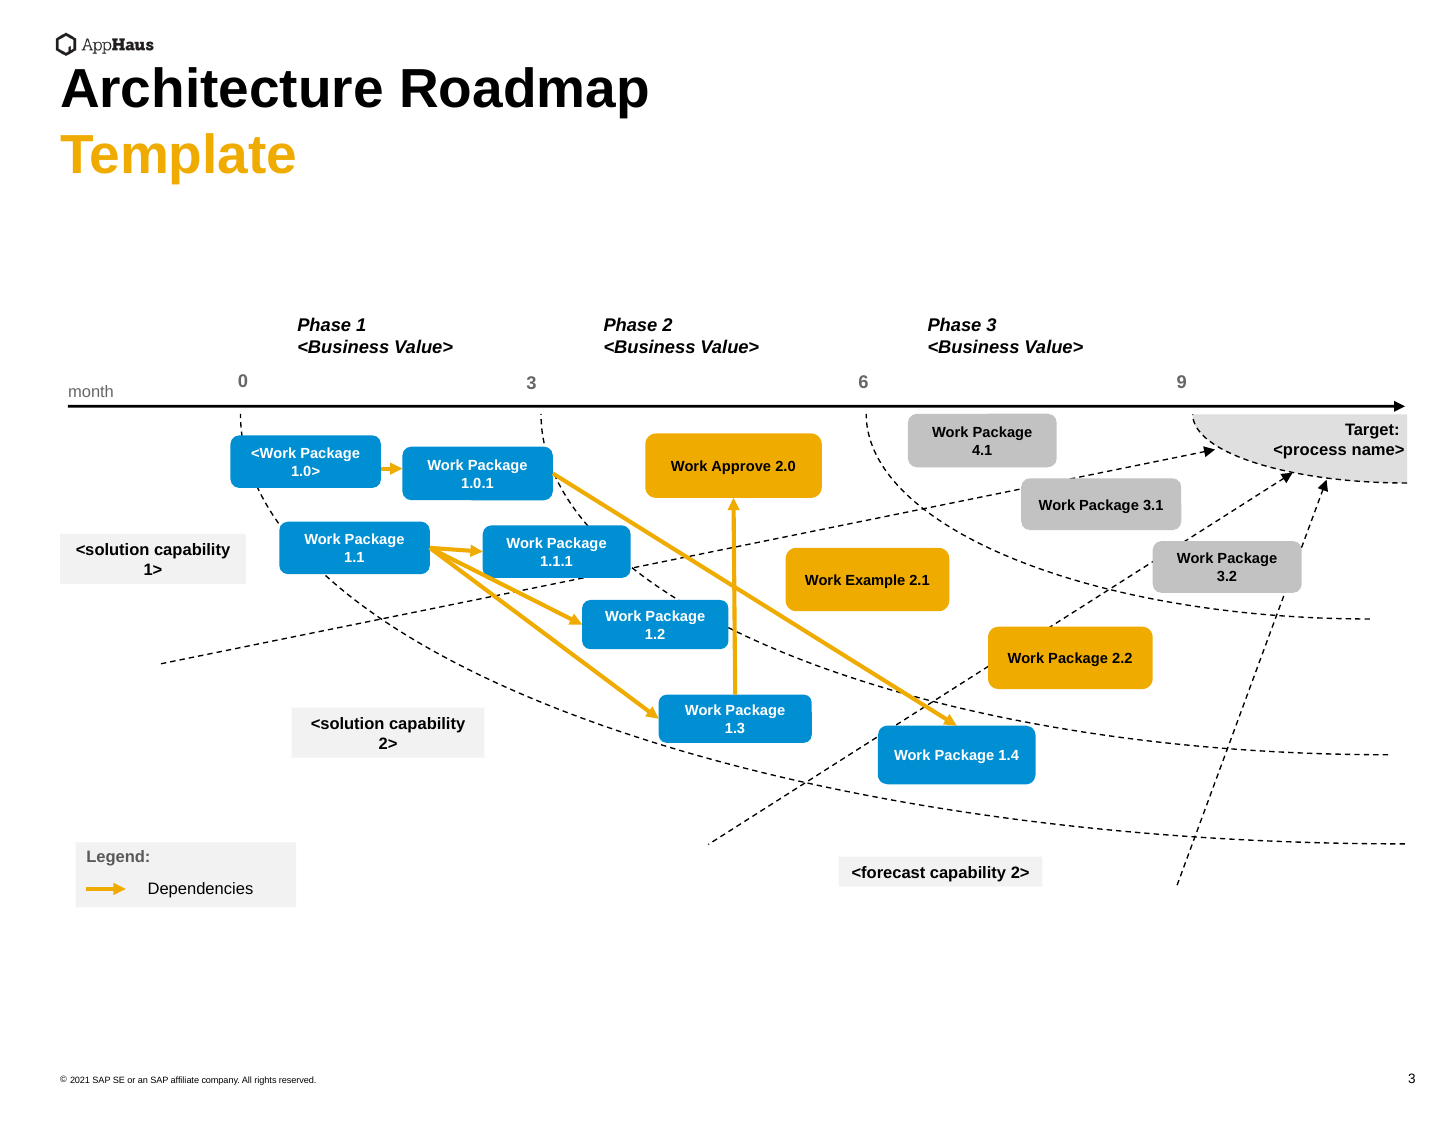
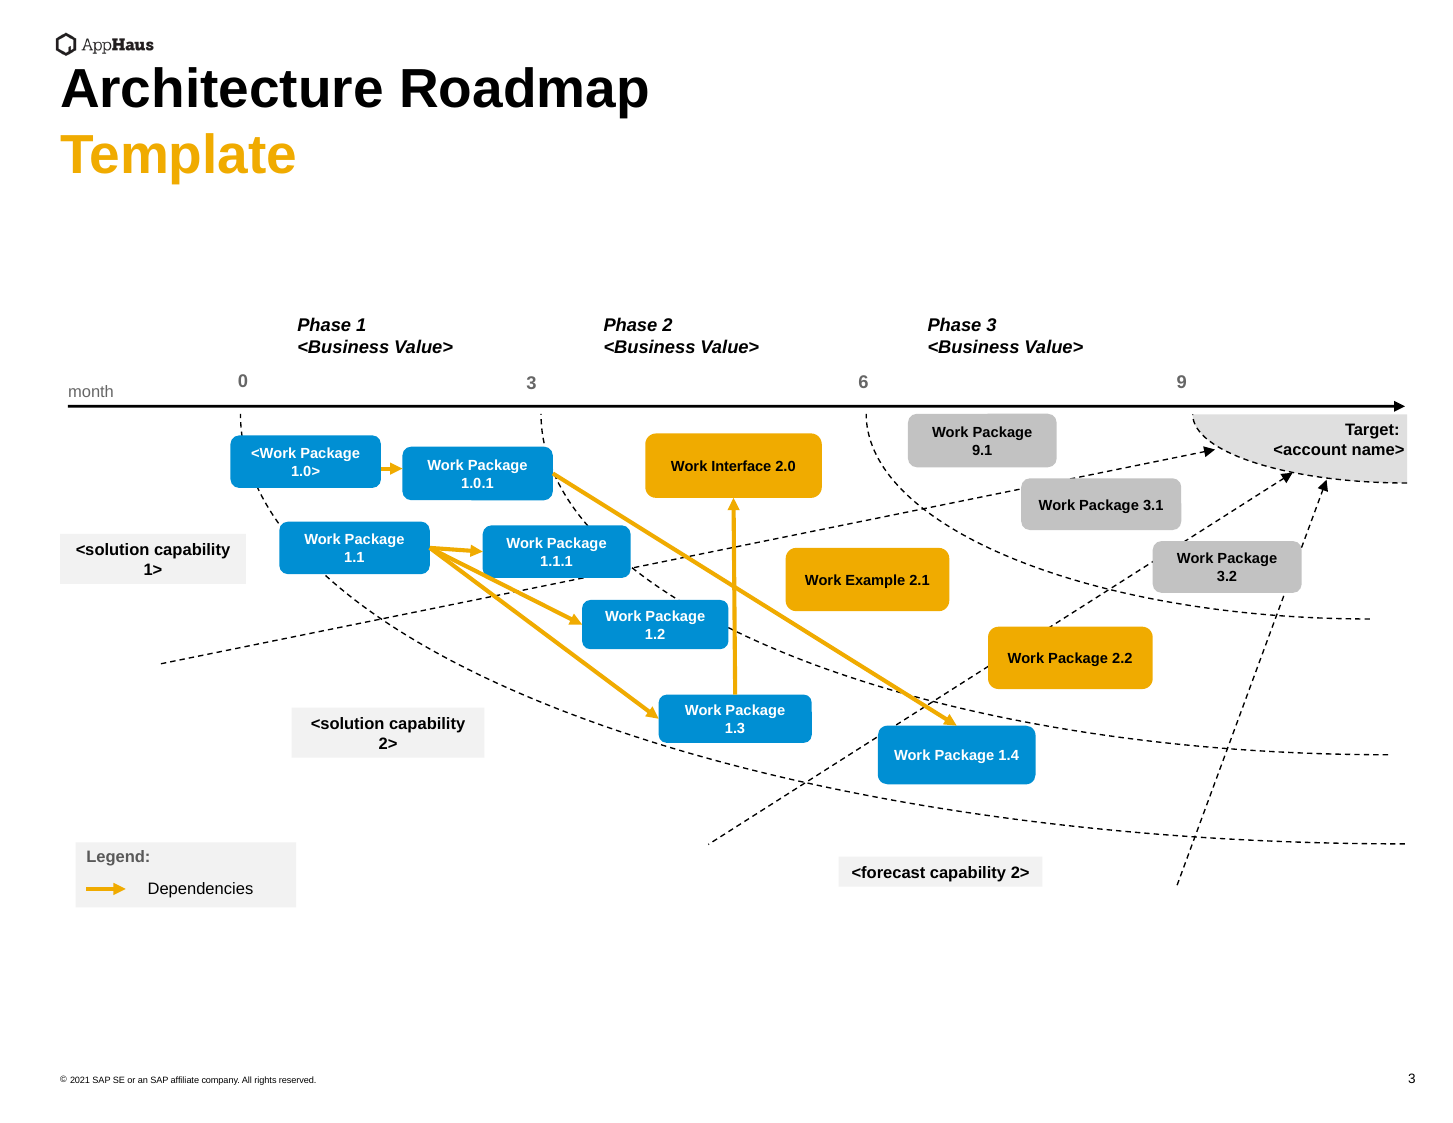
<process: <process -> <account (1310, 450)
4.1: 4.1 -> 9.1 (982, 450)
Approve: Approve -> Interface (741, 467)
